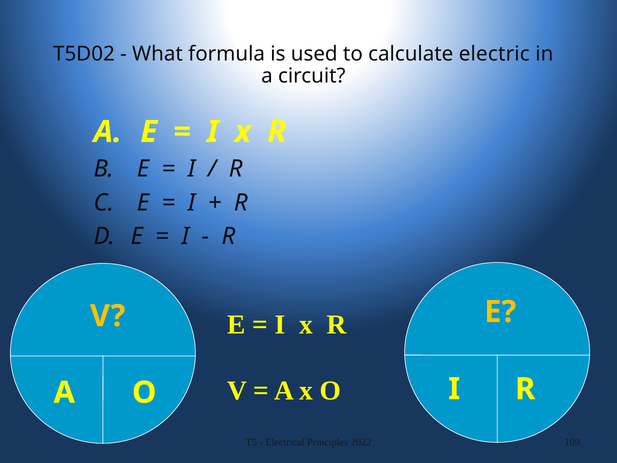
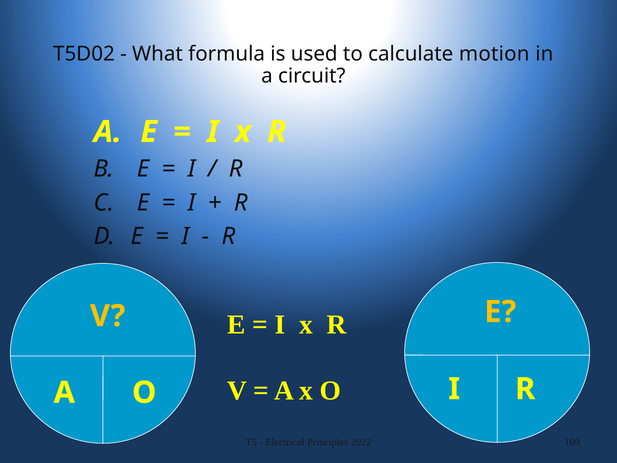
electric: electric -> motion (494, 54)
